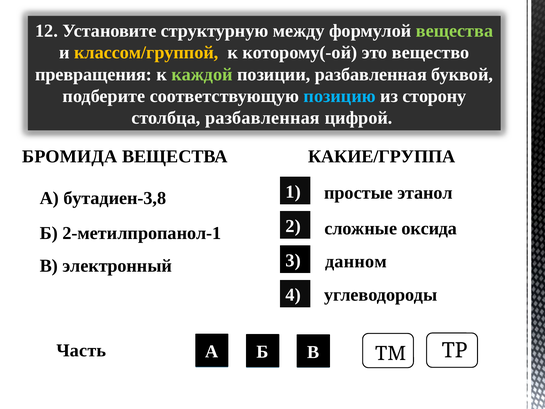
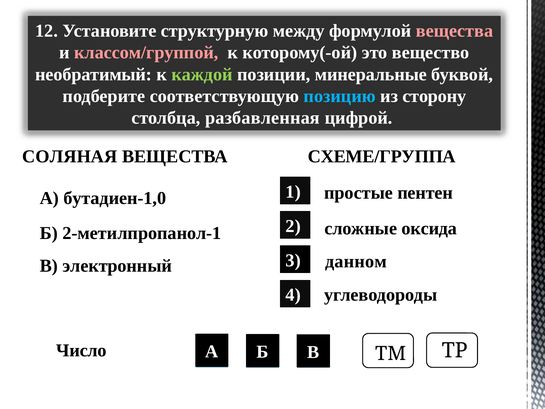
вещества colour: light green -> pink (454, 31)
классом/группой colour: yellow -> pink (146, 52)
превращения: превращения -> необратимый (94, 74)
позиции разбавленная: разбавленная -> минеральные (371, 74)
БРОМИДА: БРОМИДА -> СОЛЯНАЯ (70, 156)
КАКИЕ/ГРУППА: КАКИЕ/ГРУППА -> СХЕМЕ/ГРУППА (382, 156)
этанол: этанол -> пентен (425, 193)
бутадиен-3,8: бутадиен-3,8 -> бутадиен-1,0 (115, 198)
Часть: Часть -> Число (81, 350)
